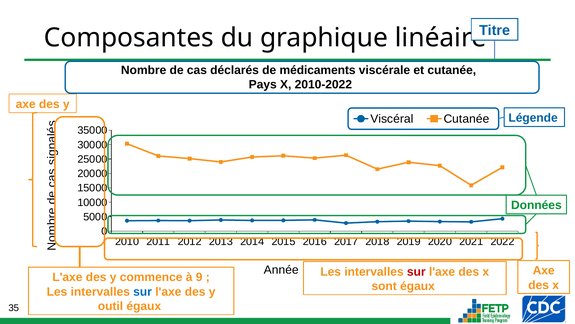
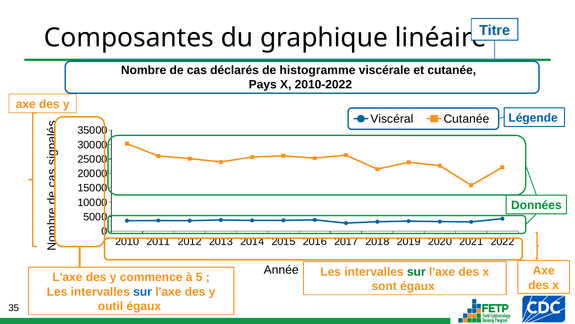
médicaments: médicaments -> histogramme (317, 70)
sur colour: red -> green (416, 271)
9: 9 -> 5 (199, 277)
